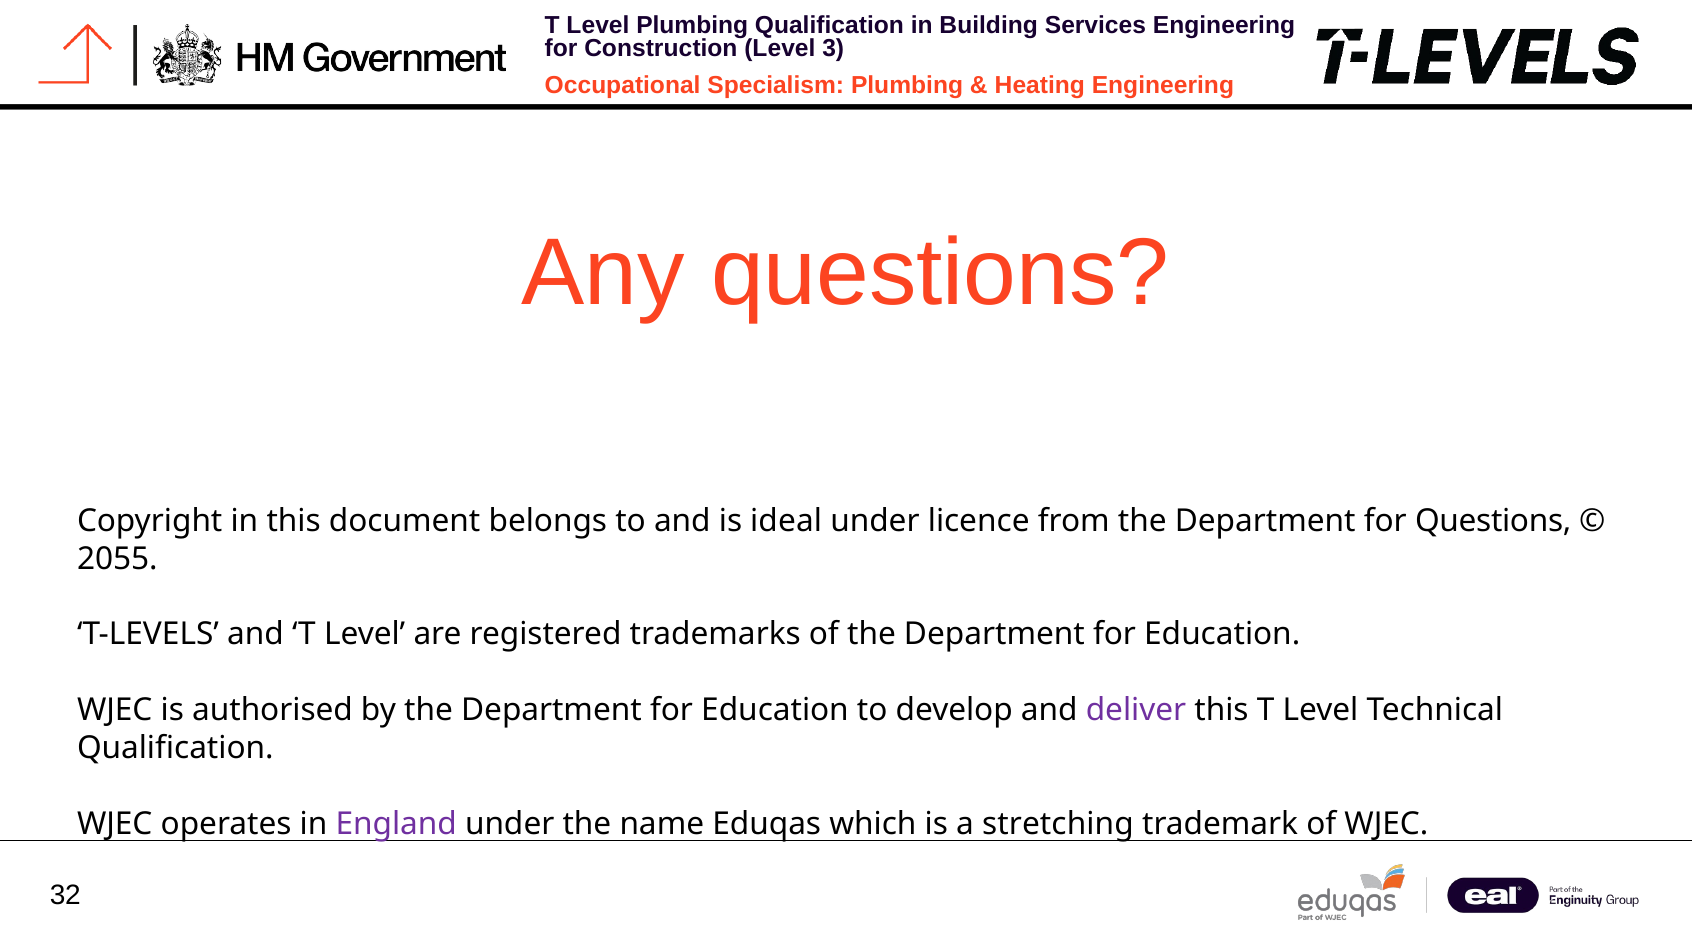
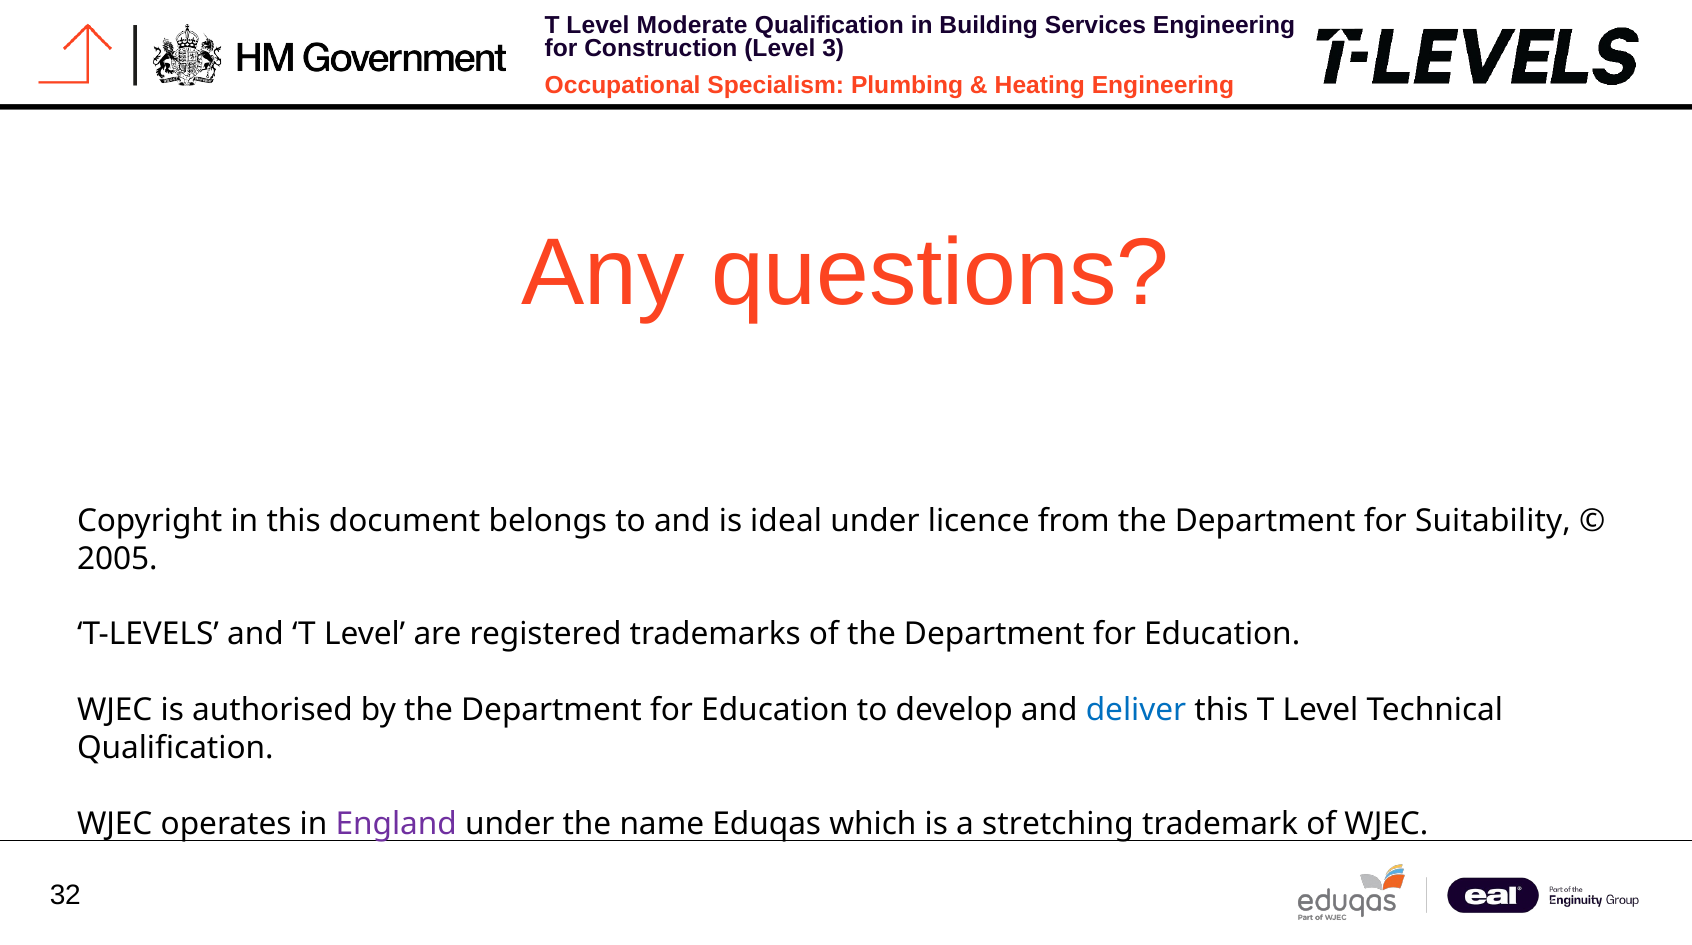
Level Plumbing: Plumbing -> Moderate (692, 26)
for Questions: Questions -> Suitability (1493, 521)
2055: 2055 -> 2005 (117, 559)
deliver colour: purple -> blue (1136, 711)
